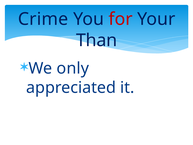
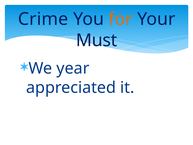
for colour: red -> orange (121, 19)
Than: Than -> Must (97, 40)
only: only -> year (73, 68)
